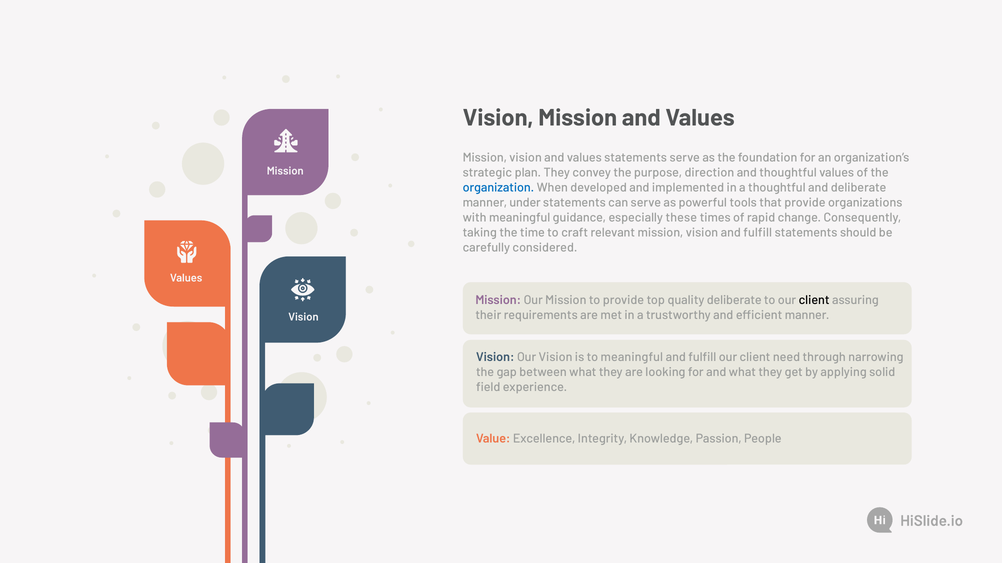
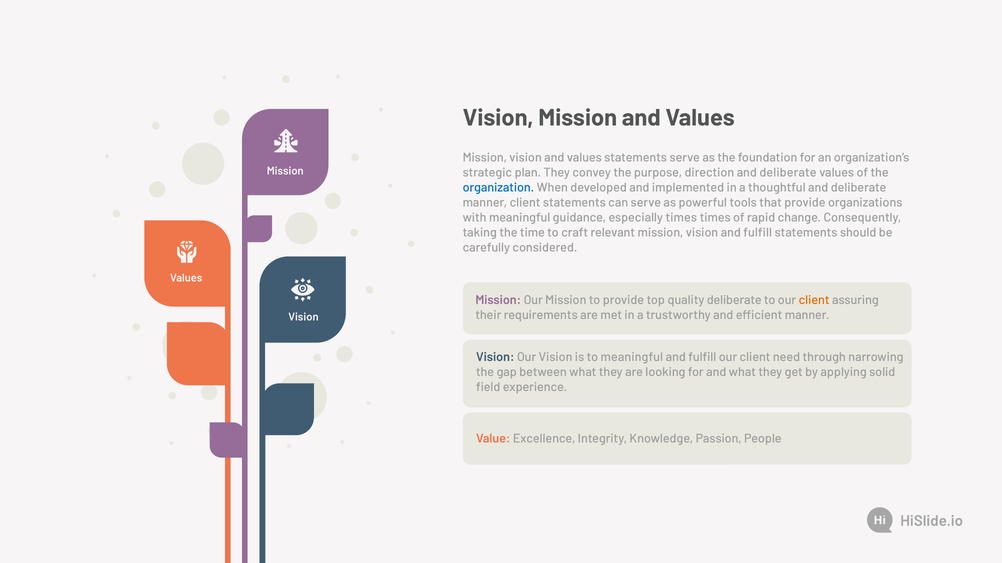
direction and thoughtful: thoughtful -> deliberate (788, 173)
manner under: under -> client (525, 203)
especially these: these -> times (681, 218)
client colour: black -> orange (814, 300)
